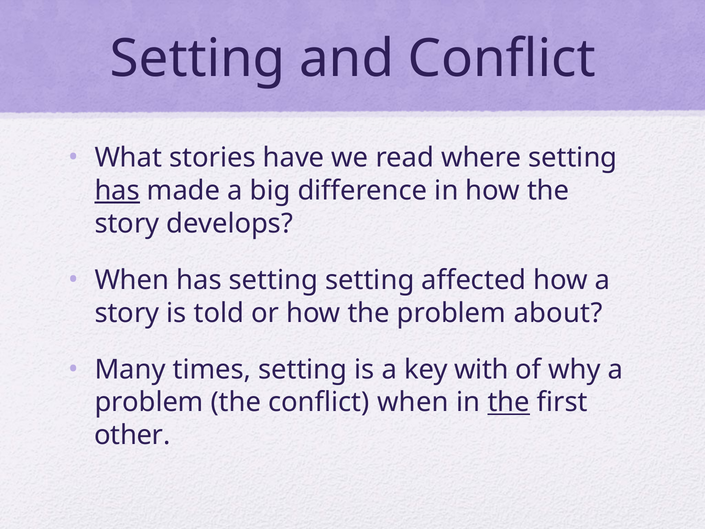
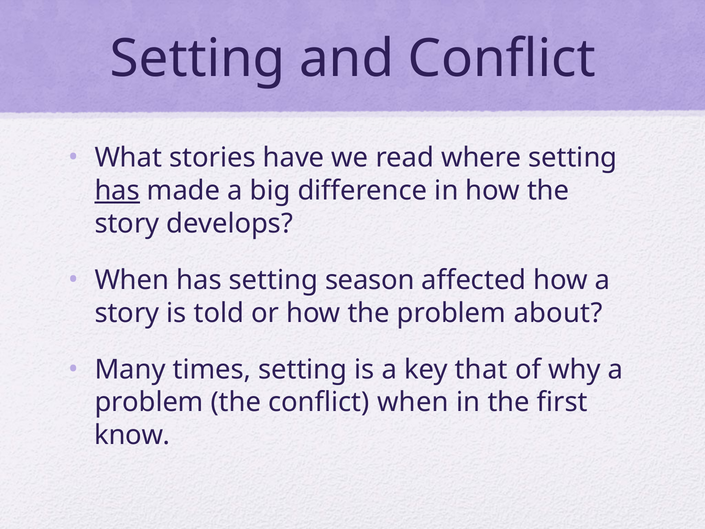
setting setting: setting -> season (370, 280)
with: with -> that (481, 369)
the underline: present -> none (509, 402)
other: other -> know (132, 435)
